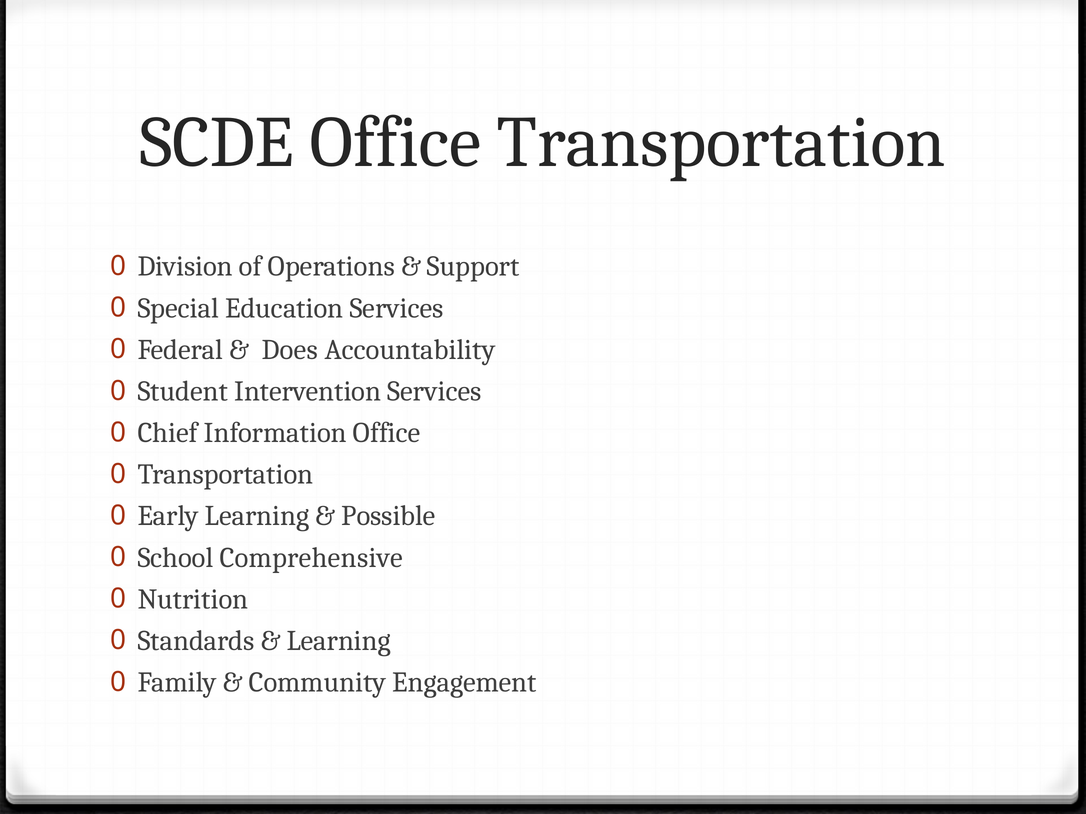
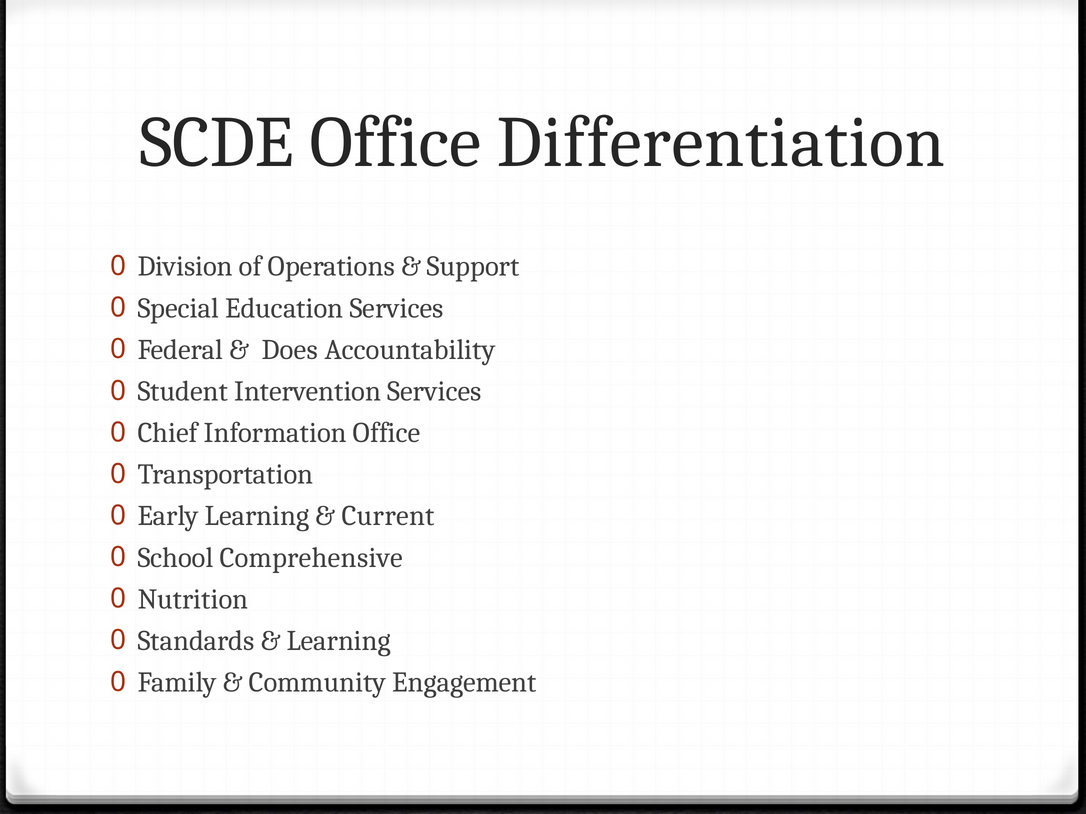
Office Transportation: Transportation -> Differentiation (721, 143)
Possible: Possible -> Current (388, 516)
